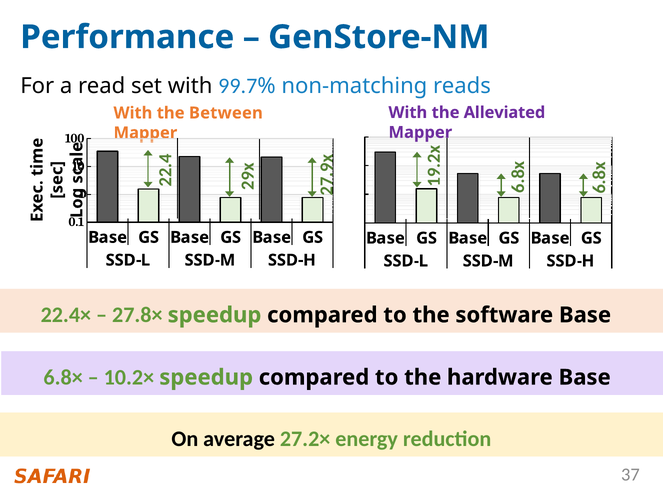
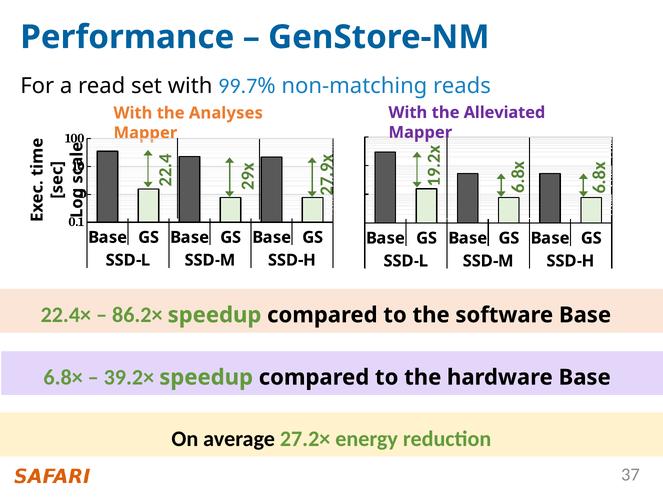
Between: Between -> Analyses (226, 113)
27.8×: 27.8× -> 86.2× (137, 315)
10.2×: 10.2× -> 39.2× (129, 378)
